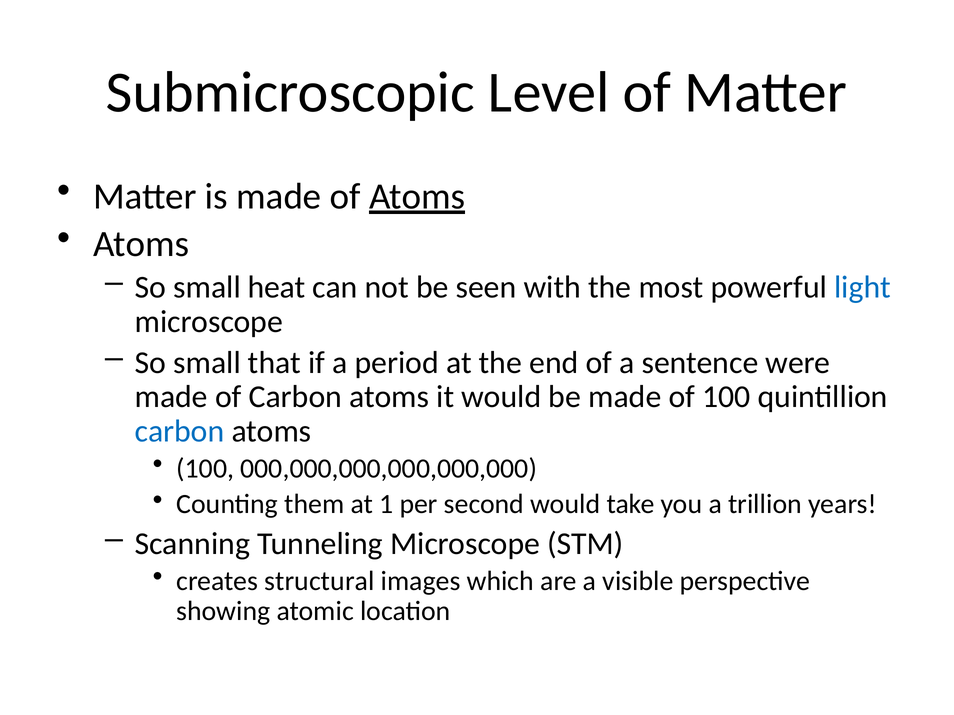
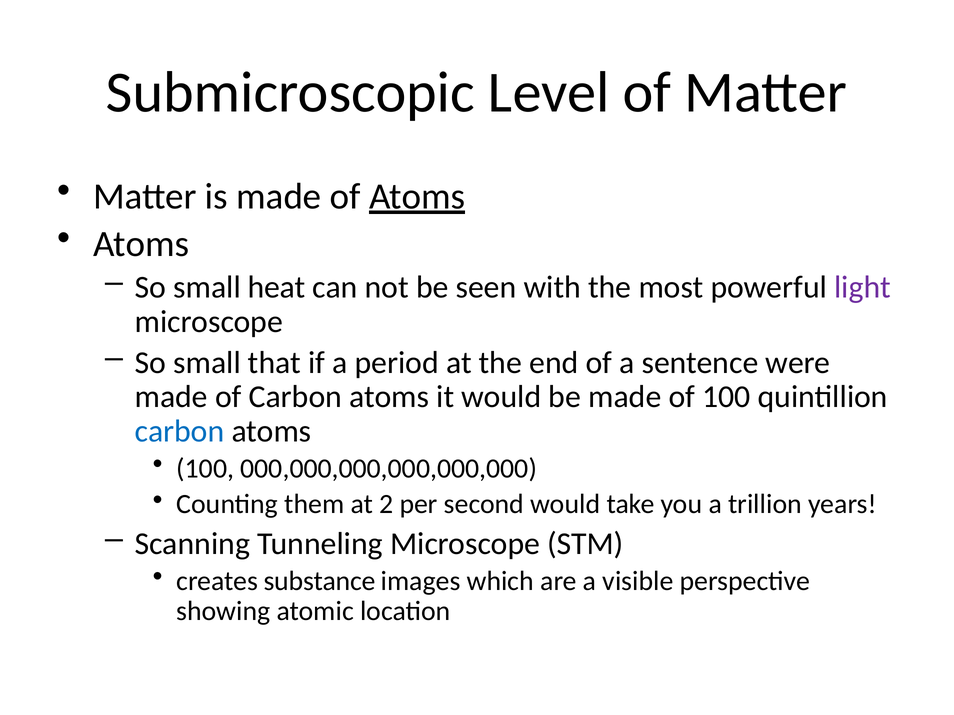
light colour: blue -> purple (862, 287)
1: 1 -> 2 (386, 505)
structural: structural -> substance (320, 581)
